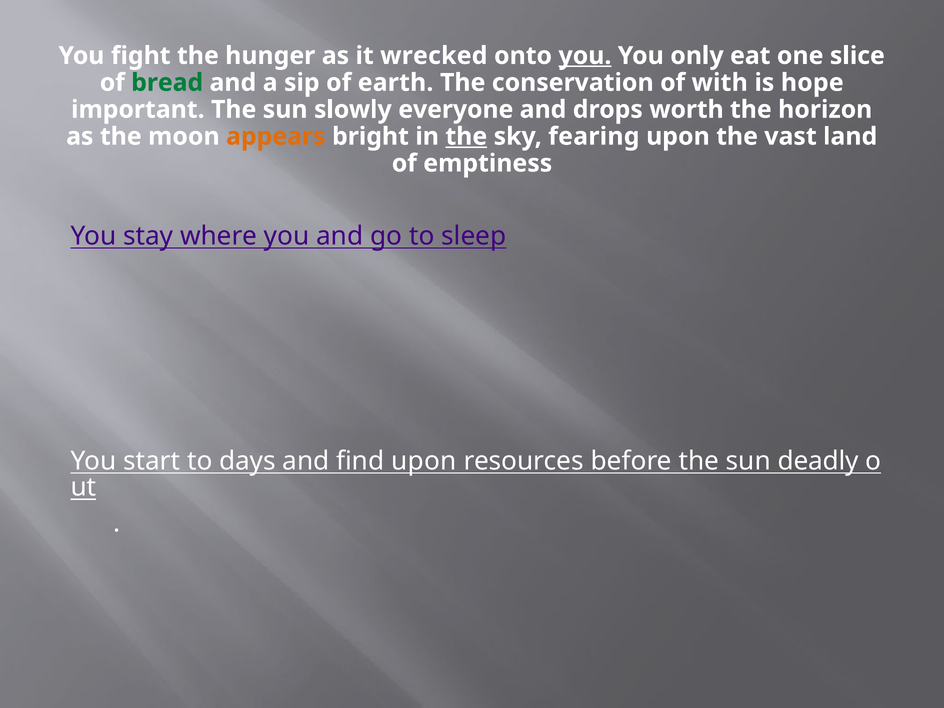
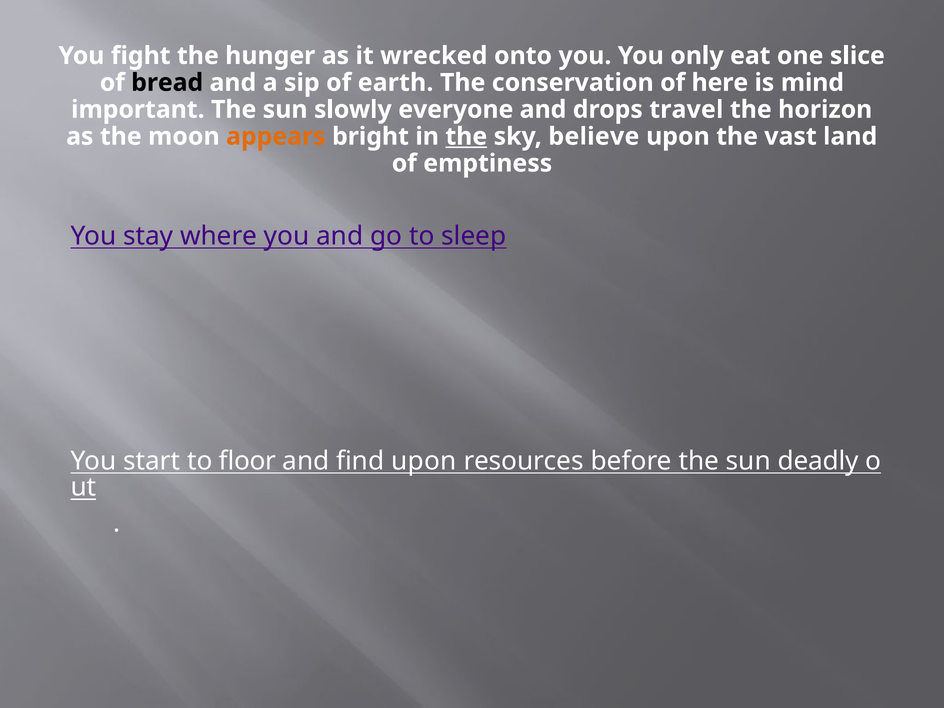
you underline: present -> none (585, 56)
bread colour: green -> black (167, 83)
with: with -> here (720, 83)
hope: hope -> mind (812, 83)
worth: worth -> travel (686, 110)
fearing: fearing -> believe (594, 136)
days: days -> floor (248, 461)
